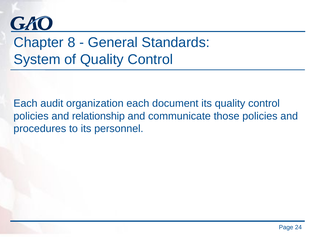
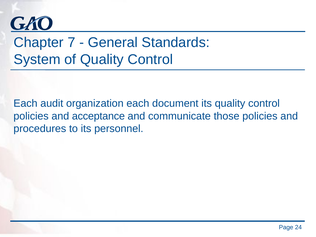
8: 8 -> 7 (71, 43)
relationship: relationship -> acceptance (98, 116)
